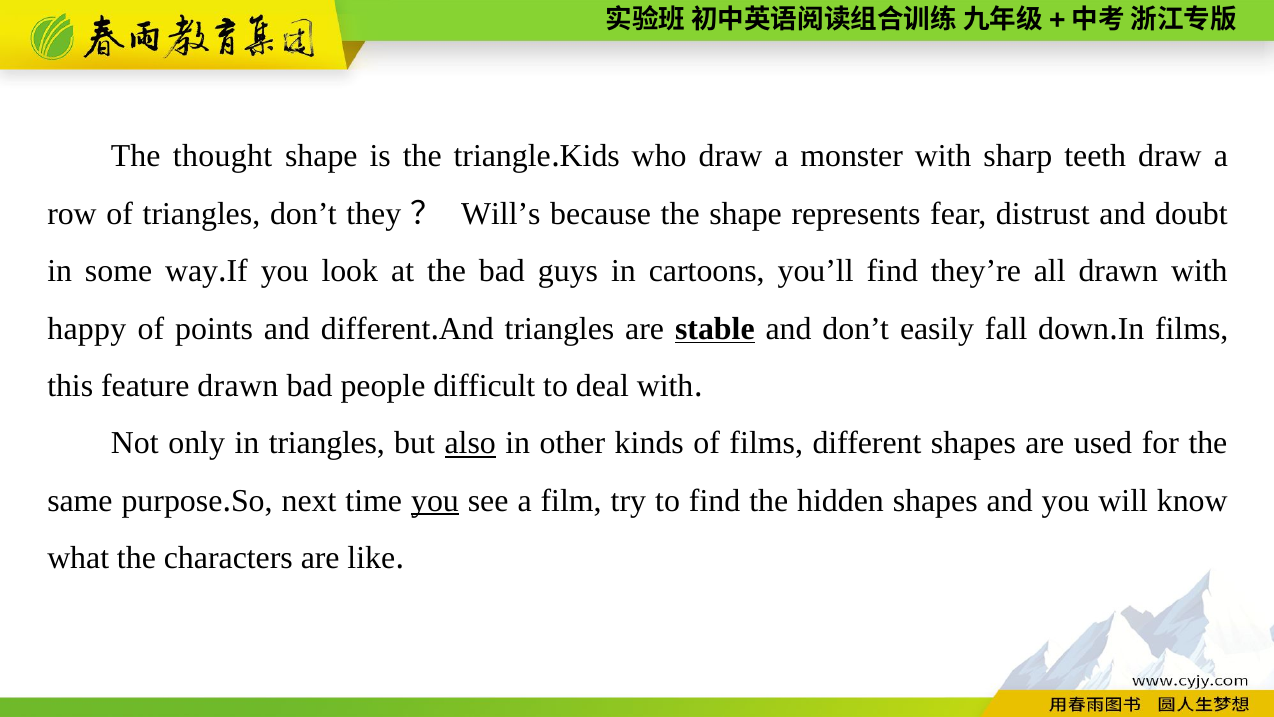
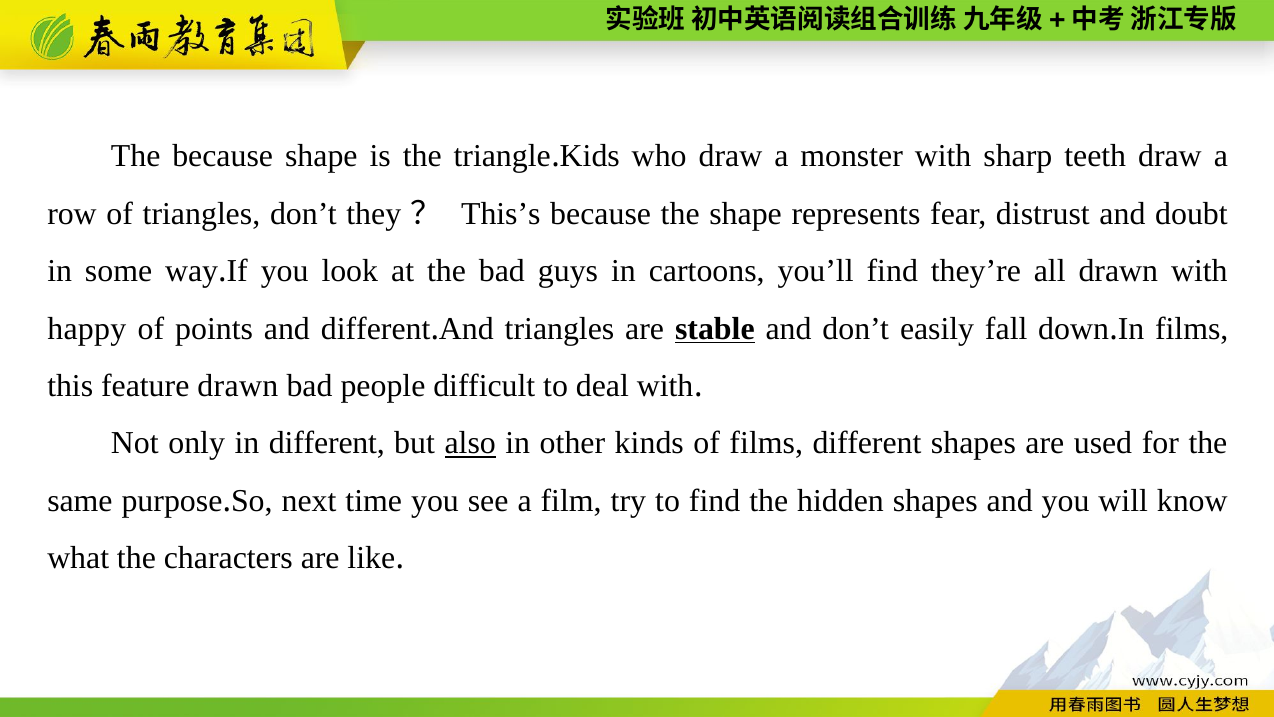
The thought: thought -> because (223, 156)
Will’s: Will’s -> This’s (501, 214)
in triangles: triangles -> different (327, 443)
you underline: present -> none (435, 500)
